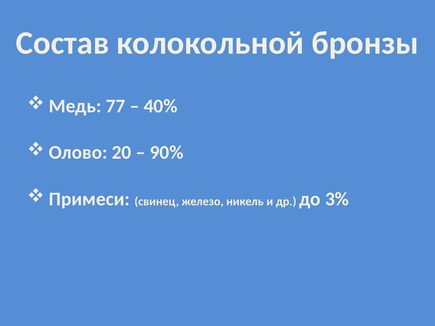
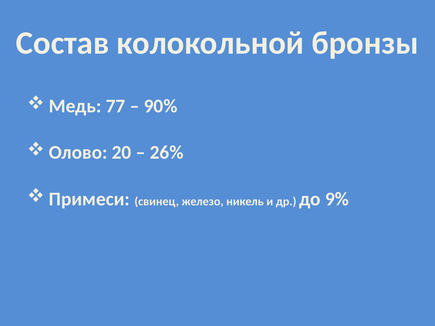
40%: 40% -> 90% (161, 106)
90%: 90% -> 26% (167, 153)
3%: 3% -> 9% (337, 199)
